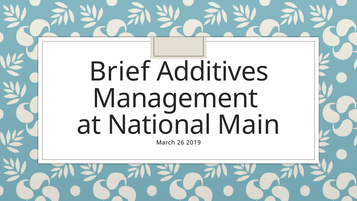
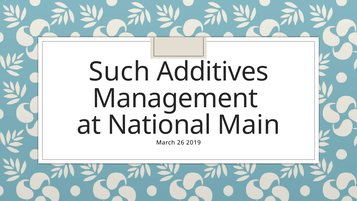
Brief: Brief -> Such (119, 72)
